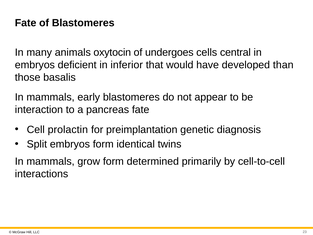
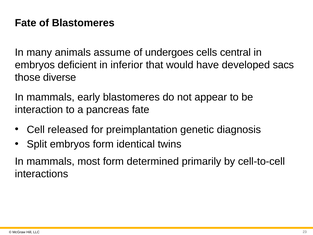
oxytocin: oxytocin -> assume (112, 52)
than: than -> sacs (283, 65)
basalis: basalis -> diverse (60, 77)
prolactin: prolactin -> released (68, 129)
grow: grow -> most (89, 161)
